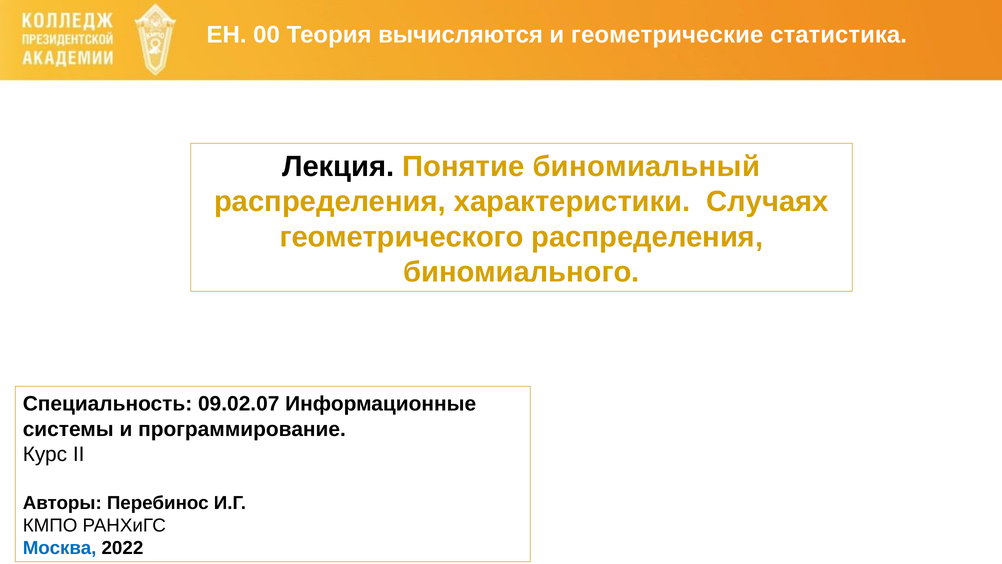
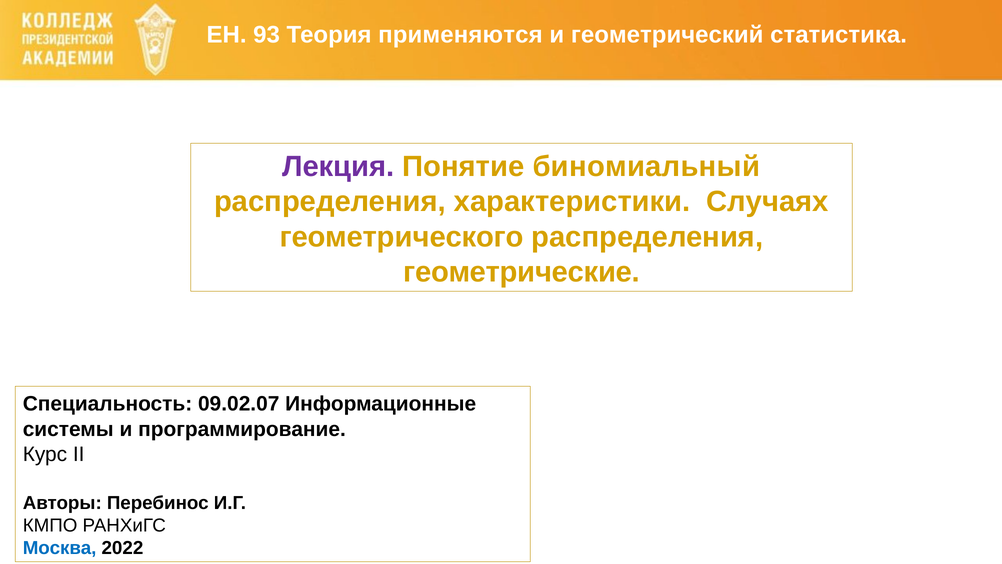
00: 00 -> 93 (267, 35)
вычисляются: вычисляются -> применяются (460, 35)
геометрические: геометрические -> геометрический (667, 35)
Лекция colour: black -> purple (338, 167)
биномиального: биномиального -> геометрические (521, 272)
